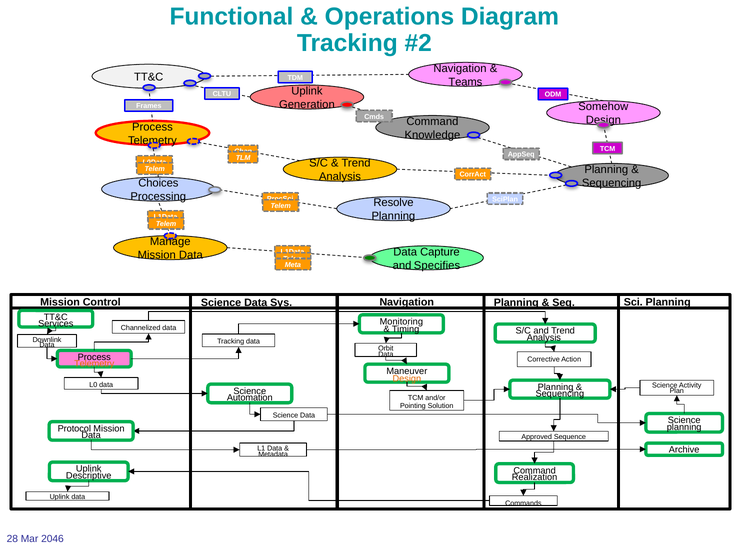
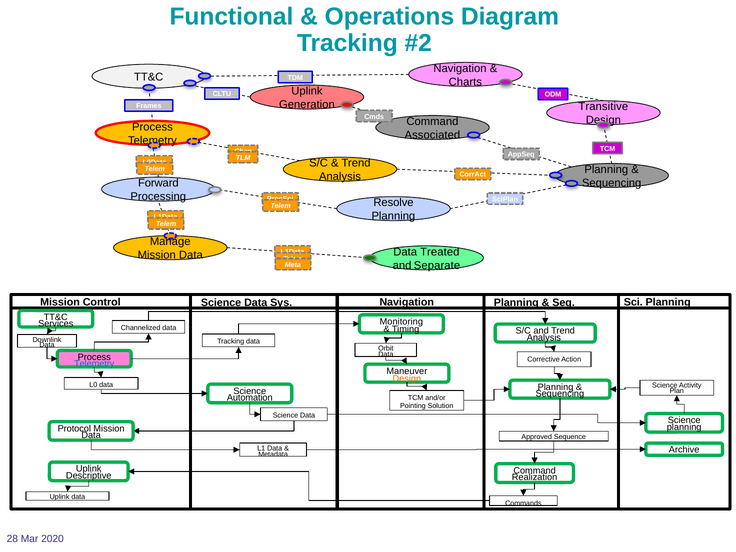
Teams: Teams -> Charts (465, 82)
Somehow: Somehow -> Transitive (603, 107)
Knowledge: Knowledge -> Associated (432, 135)
Choices: Choices -> Forward (158, 183)
Capture: Capture -> Treated (440, 252)
Specifies: Specifies -> Separate (437, 265)
Telemetry colour: orange -> blue (94, 364)
2046: 2046 -> 2020 (52, 539)
